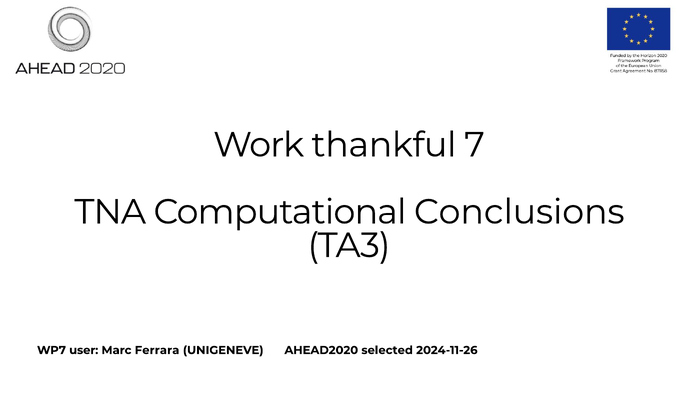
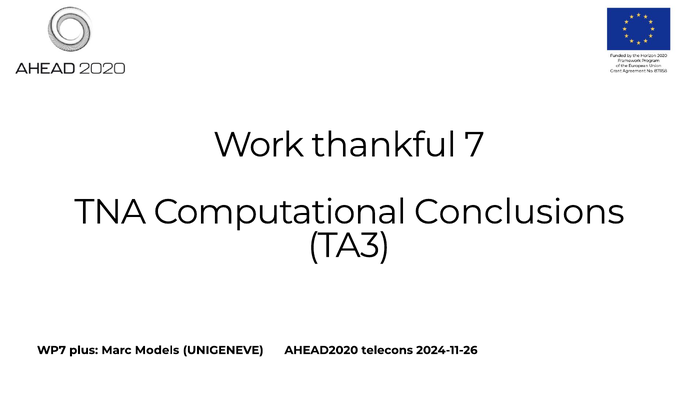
user: user -> plus (84, 350)
Ferrara: Ferrara -> Models (157, 350)
selected: selected -> telecons (387, 350)
